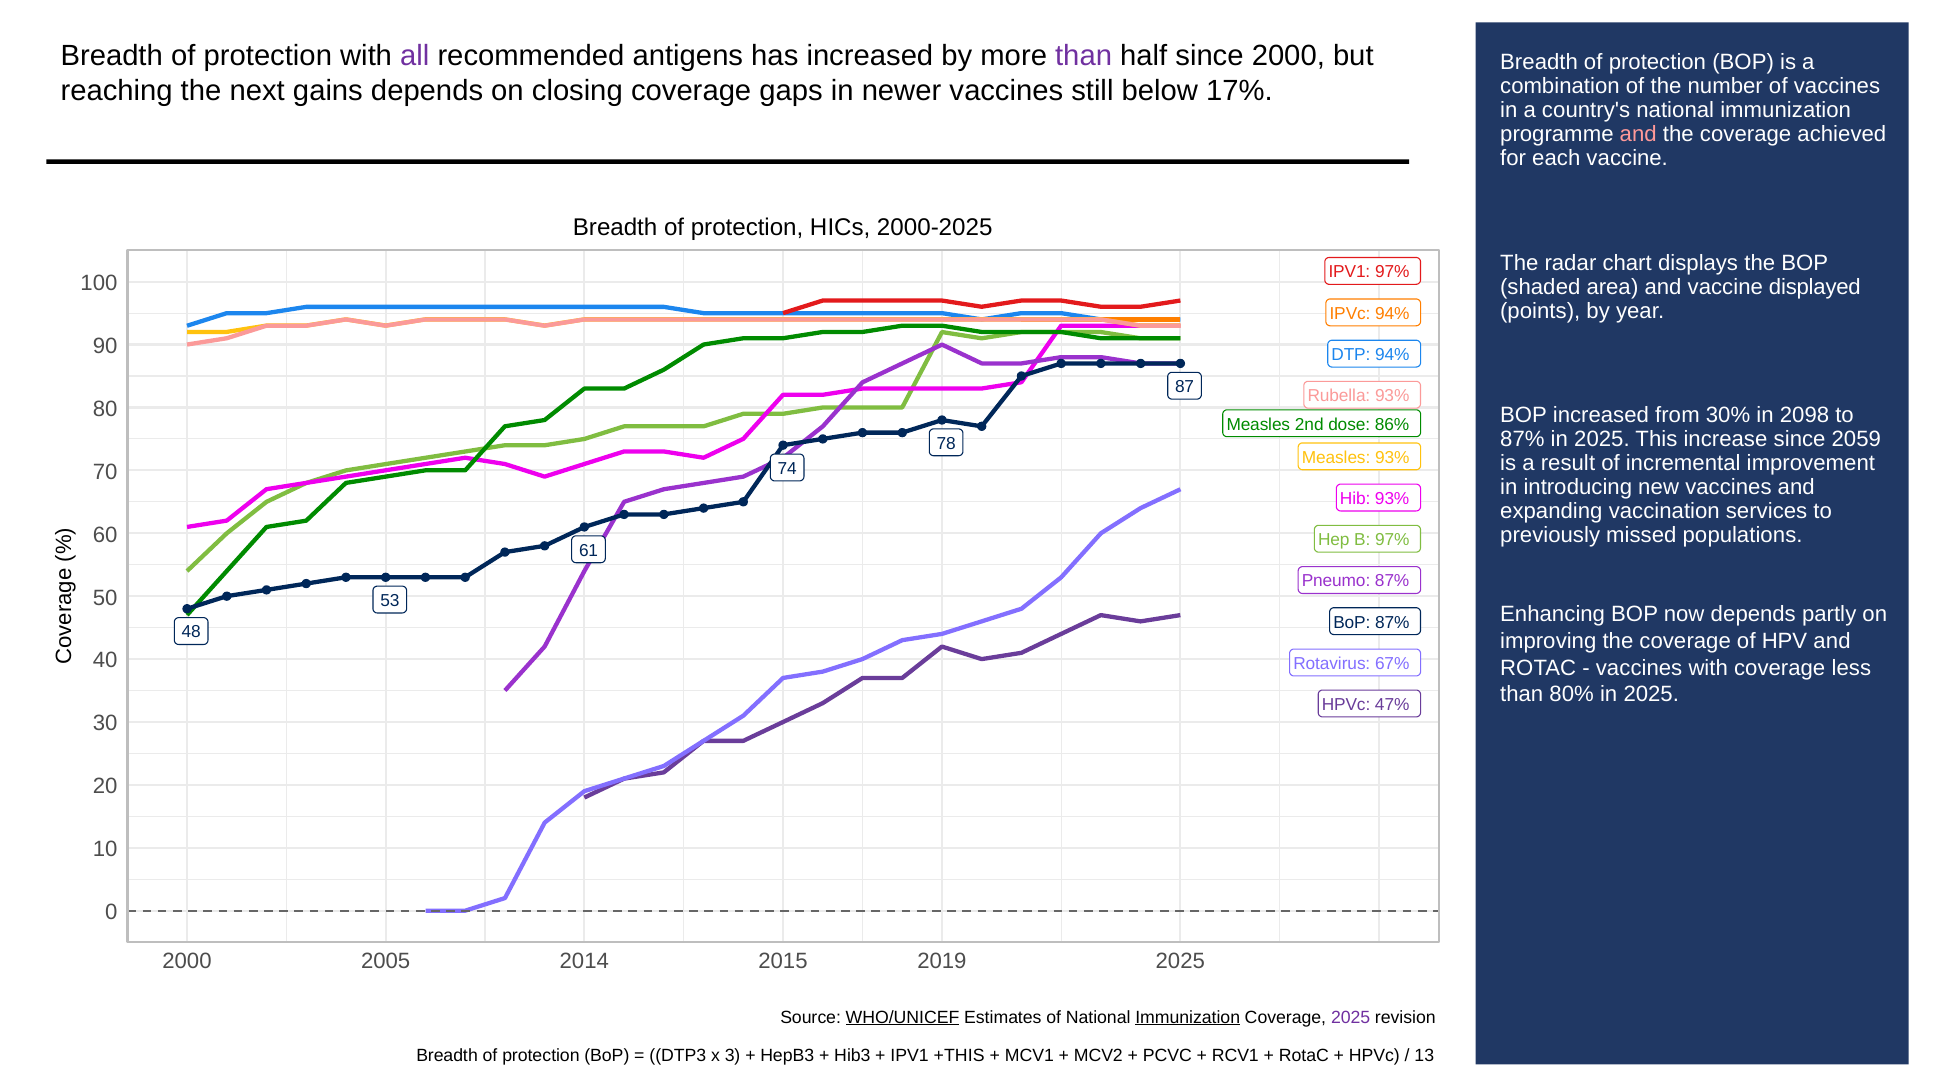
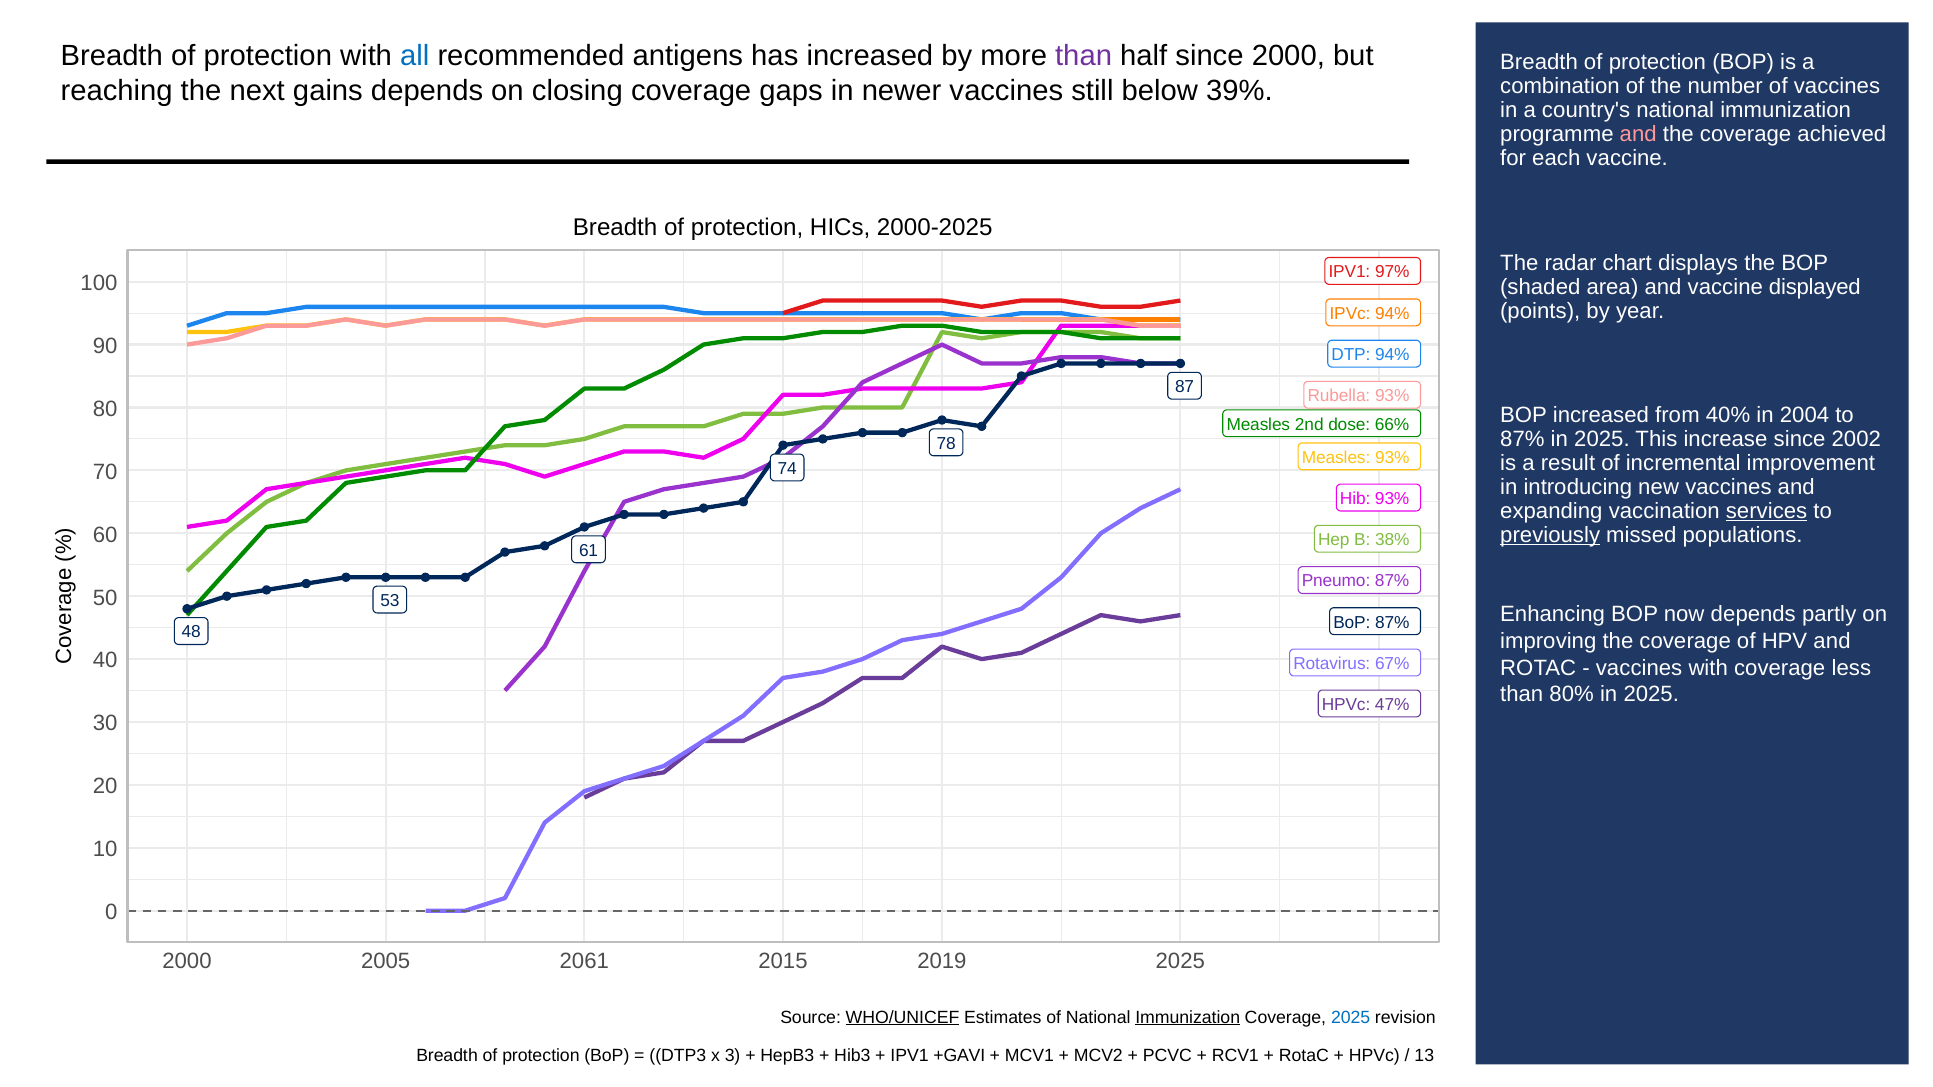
all colour: purple -> blue (415, 56)
17%: 17% -> 39% (1240, 91)
30%: 30% -> 40% (1728, 416)
2098: 2098 -> 2004 (1805, 416)
86%: 86% -> 66% (1392, 425)
2059: 2059 -> 2002 (1856, 440)
services underline: none -> present (1767, 511)
previously underline: none -> present (1550, 535)
B 97%: 97% -> 38% (1392, 540)
2014: 2014 -> 2061 (584, 962)
2025 colour: purple -> blue (1351, 1017)
+THIS: +THIS -> +GAVI (959, 1056)
